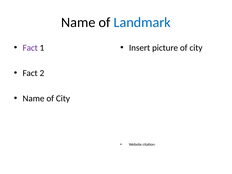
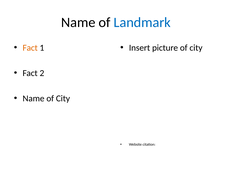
Fact colour: purple -> orange (30, 48)
